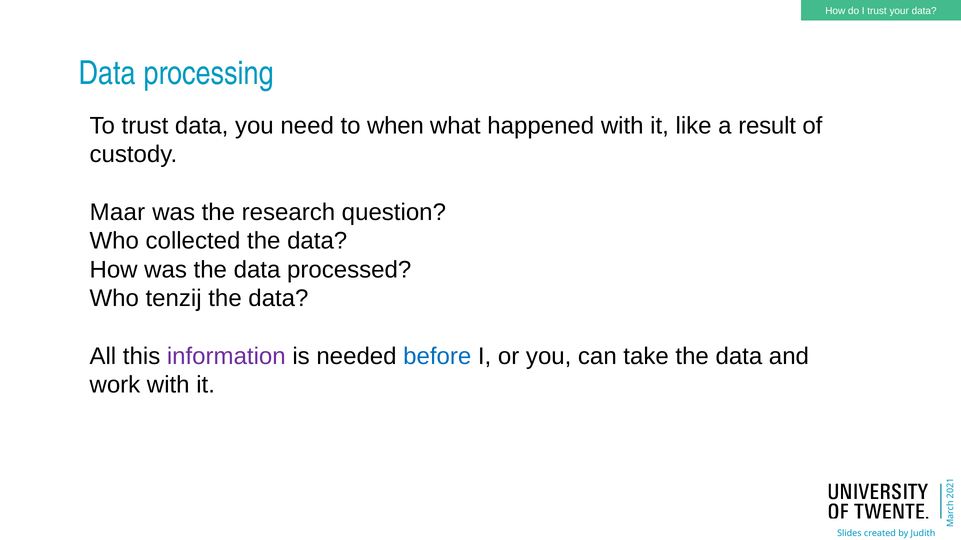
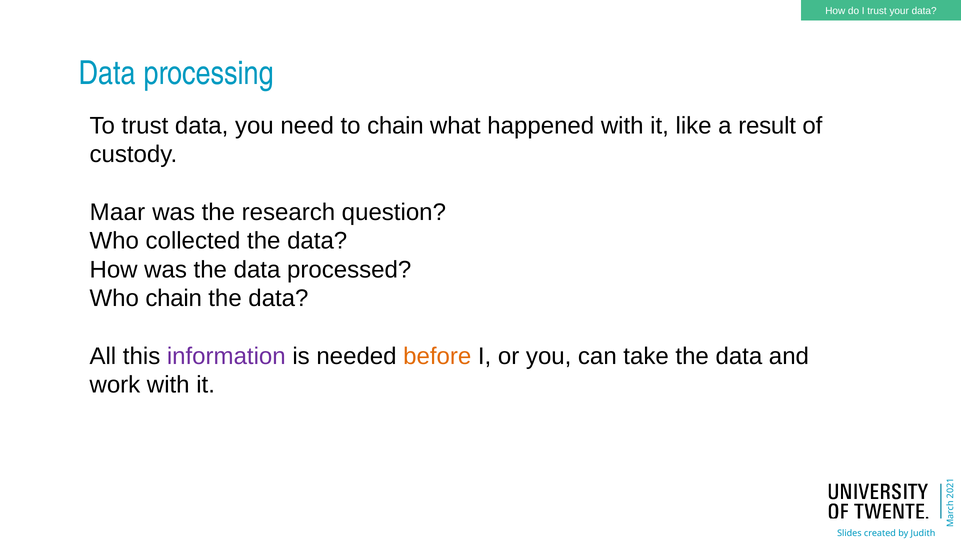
to when: when -> chain (395, 126)
Who tenzij: tenzij -> chain (174, 299)
before colour: blue -> orange (437, 356)
